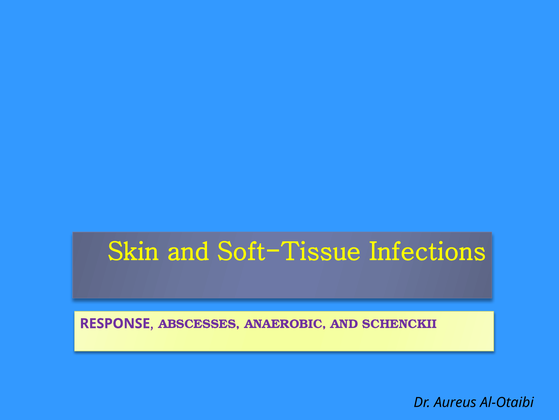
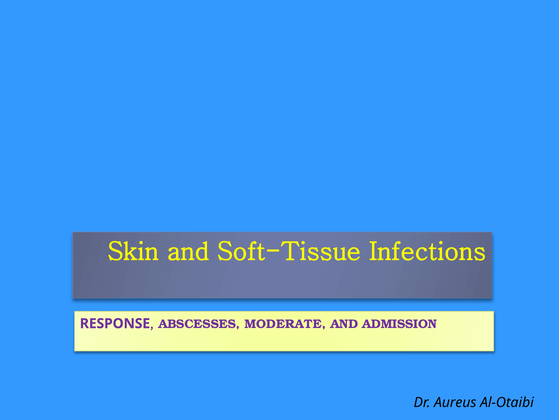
ANAEROBIC: ANAEROBIC -> MODERATE (285, 324)
SCHENCKII: SCHENCKII -> ADMISSION (400, 324)
